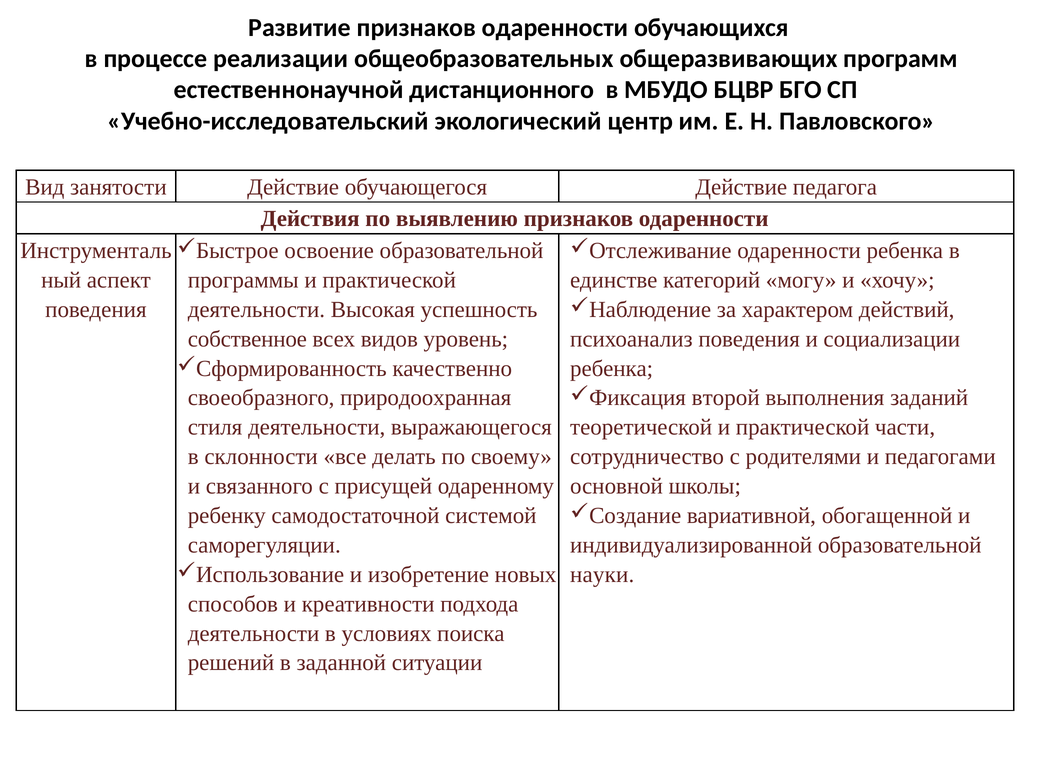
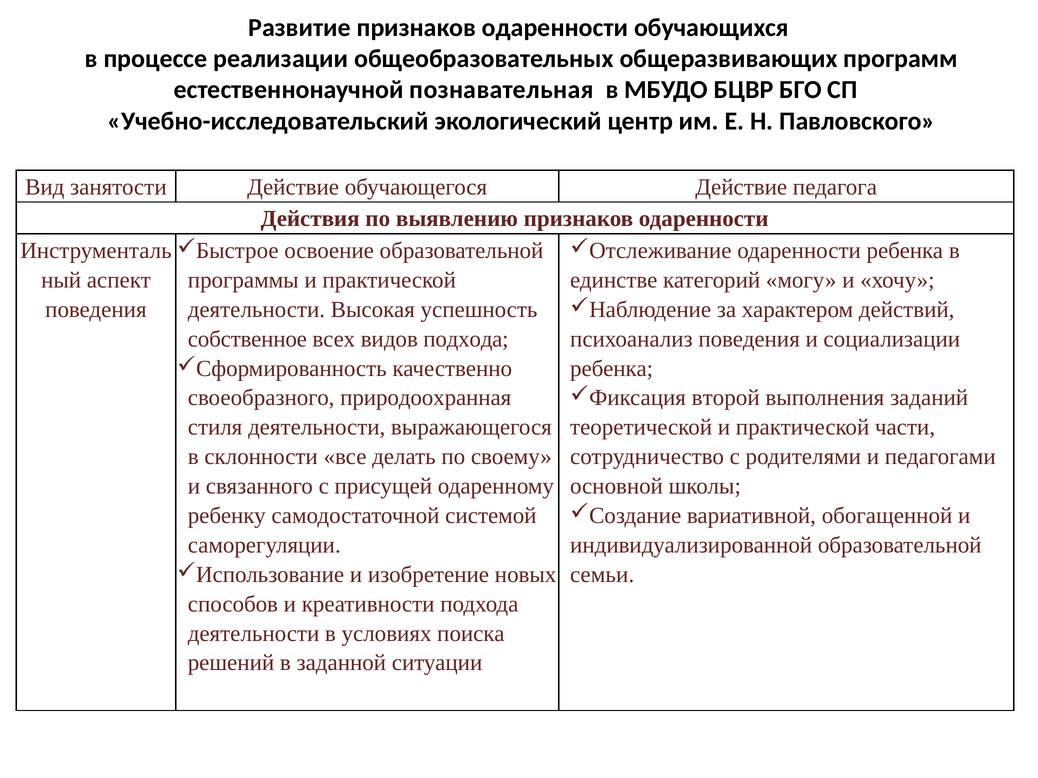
дистанционного: дистанционного -> познавательная (502, 90)
видов уровень: уровень -> подхода (466, 339)
науки: науки -> семьи (602, 575)
